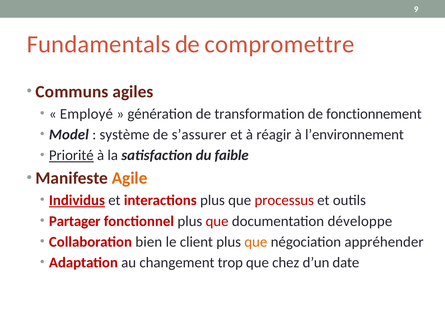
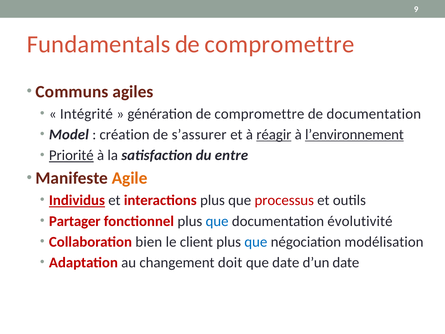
Employé: Employé -> Intégrité (86, 114)
génération de transformation: transformation -> compromettre (259, 114)
de fonctionnement: fonctionnement -> documentation (374, 114)
système: système -> création (125, 134)
réagir underline: none -> present (274, 134)
l’environnement underline: none -> present (355, 134)
faible: faible -> entre (231, 155)
que colour: red -> blue (217, 221)
développe: développe -> évolutivité (360, 221)
que colour: orange -> blue (256, 242)
appréhender: appréhender -> modélisation (384, 242)
trop: trop -> doit (230, 262)
que chez: chez -> date (286, 262)
